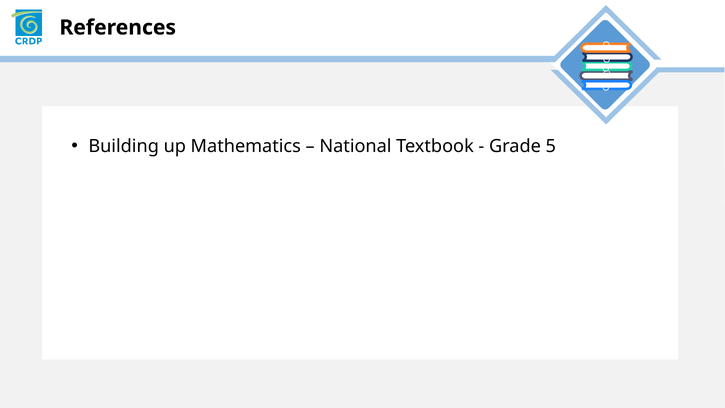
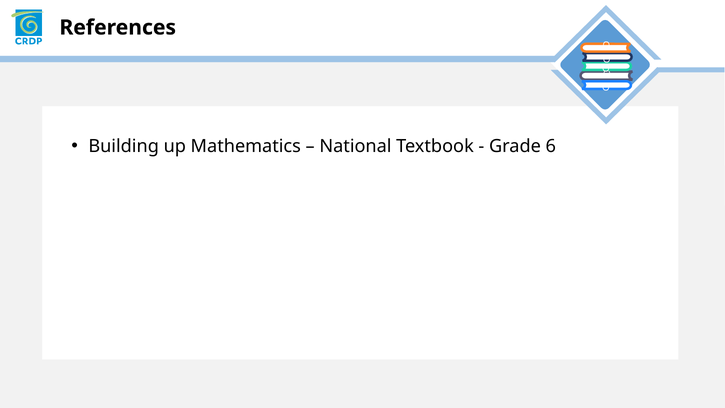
5: 5 -> 6 (551, 146)
